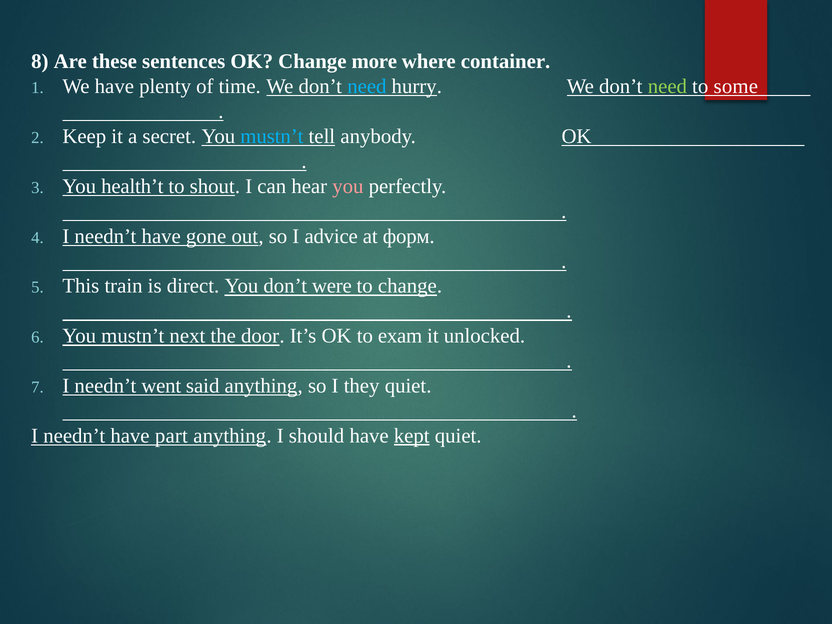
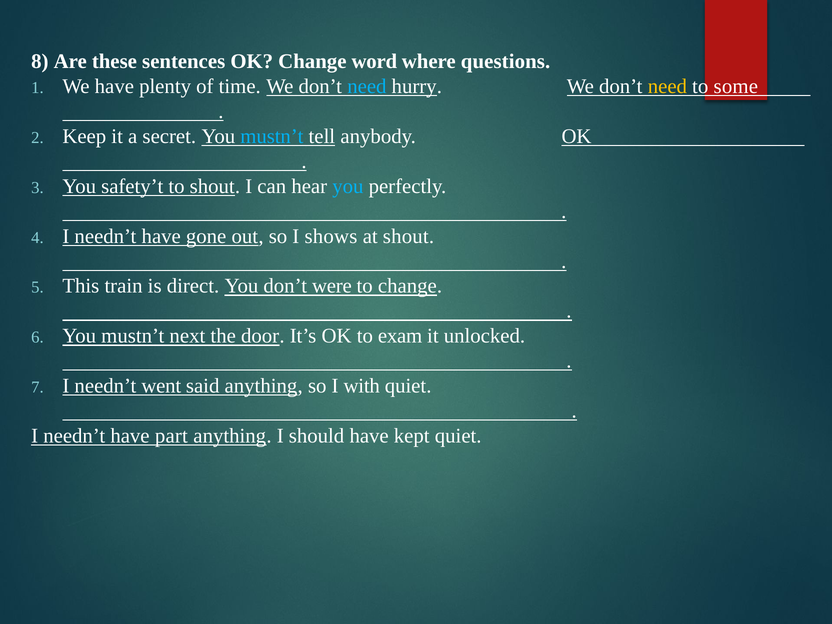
more: more -> word (374, 61)
container: container -> questions (506, 61)
need colour: light green -> yellow (667, 86)
health’t: health’t -> safety’t (132, 186)
you colour: pink -> light blue (348, 186)
advice: advice -> shows (331, 236)
at форм: форм -> shout (408, 236)
they: they -> with (362, 386)
kept underline: present -> none (412, 436)
